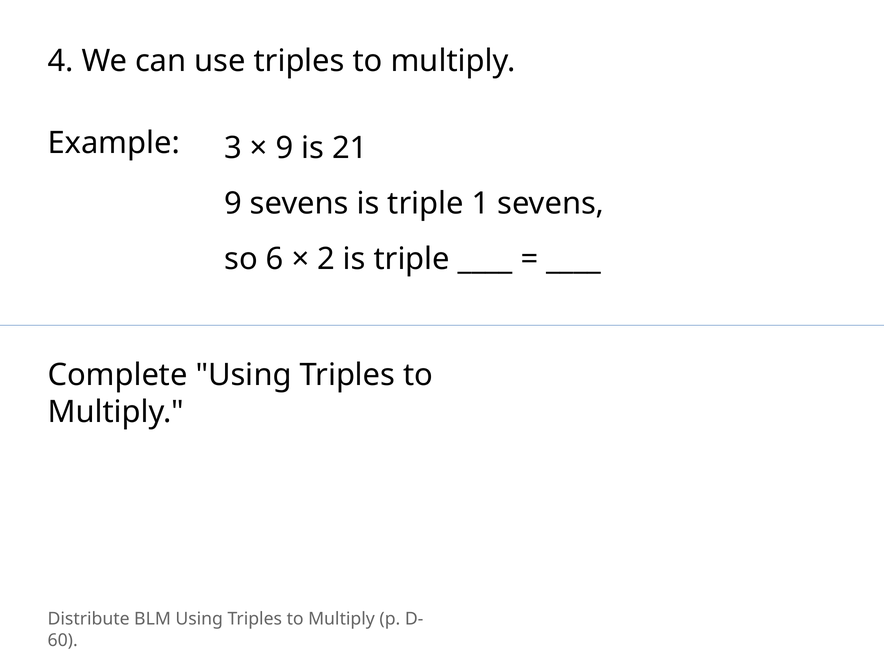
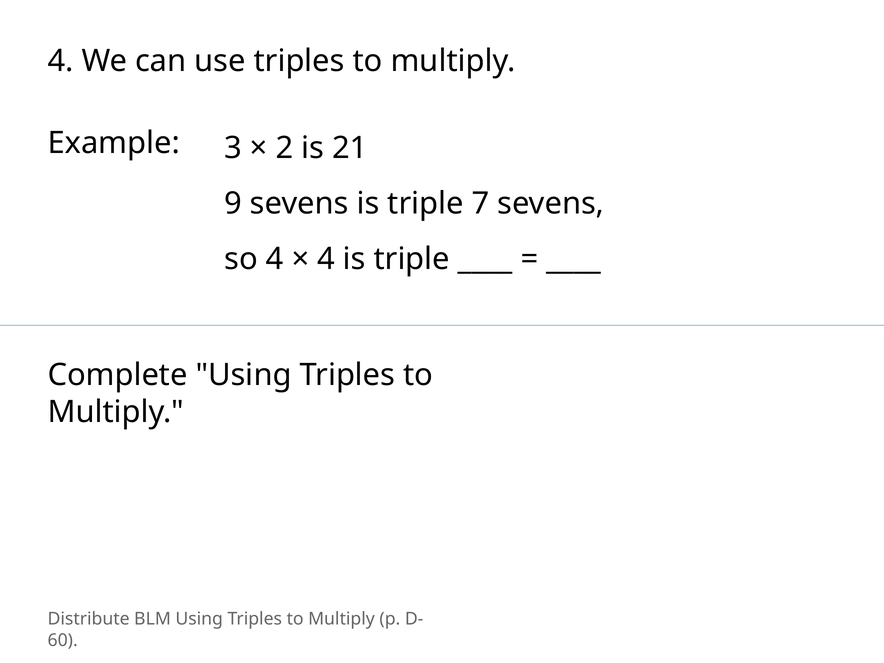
9: 9 -> 2 (284, 148)
1: 1 -> 7 (481, 204)
so 6: 6 -> 4 (275, 259)
2: 2 -> 4 (326, 259)
